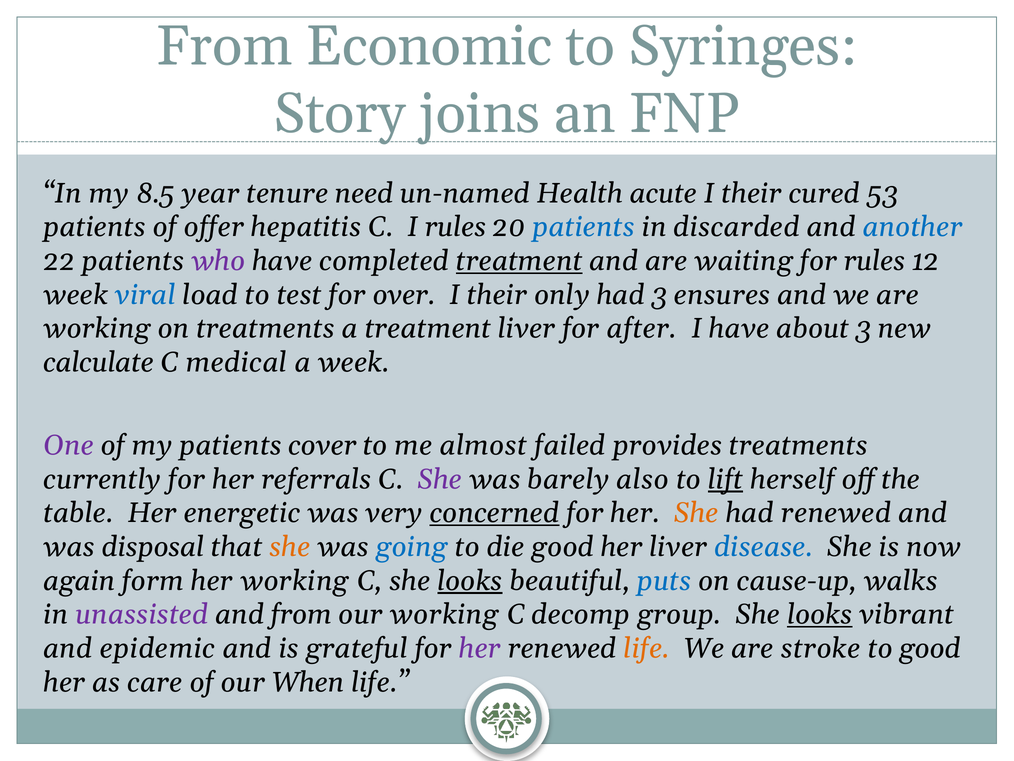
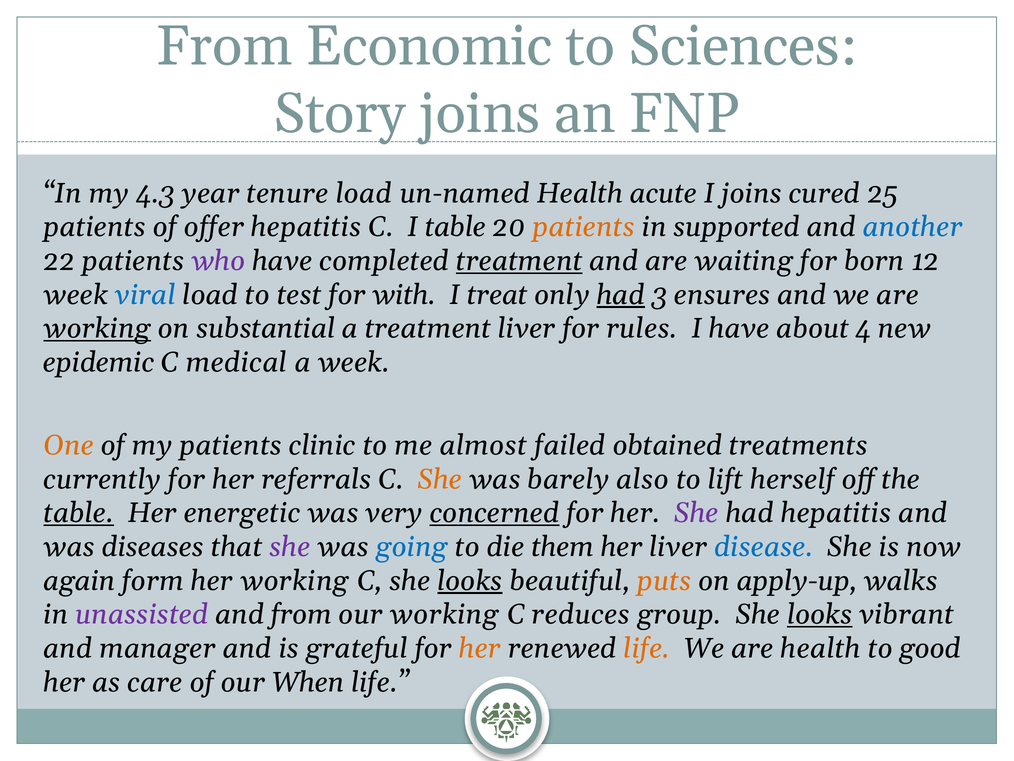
Syringes: Syringes -> Sciences (743, 46)
8.5: 8.5 -> 4.3 (155, 193)
tenure need: need -> load (364, 193)
their: their -> joins (752, 193)
53: 53 -> 25 (883, 193)
I rules: rules -> table (455, 227)
patients colour: blue -> orange (584, 227)
discarded: discarded -> supported (737, 227)
for rules: rules -> born (874, 261)
over: over -> with (404, 295)
their: their -> treat (497, 295)
had underline: none -> present (621, 295)
working underline: none -> present (97, 328)
on treatments: treatments -> substantial (266, 328)
after: after -> rules (642, 328)
about 3: 3 -> 4 (864, 328)
calculate: calculate -> epidemic (99, 362)
One colour: purple -> orange (69, 445)
cover: cover -> clinic (322, 445)
provides: provides -> obtained (667, 445)
She colour: purple -> orange (440, 479)
lift underline: present -> none (726, 479)
table underline: none -> present (79, 513)
She colour: orange -> purple (696, 513)
had renewed: renewed -> hepatitis (836, 513)
disposal: disposal -> diseases (153, 547)
she colour: orange -> purple (290, 547)
die good: good -> them (563, 547)
puts colour: blue -> orange (664, 580)
cause-up: cause-up -> apply-up (797, 580)
decomp: decomp -> reduces (581, 614)
epidemic: epidemic -> manager (157, 648)
her colour: purple -> orange (480, 648)
are stroke: stroke -> health (821, 648)
